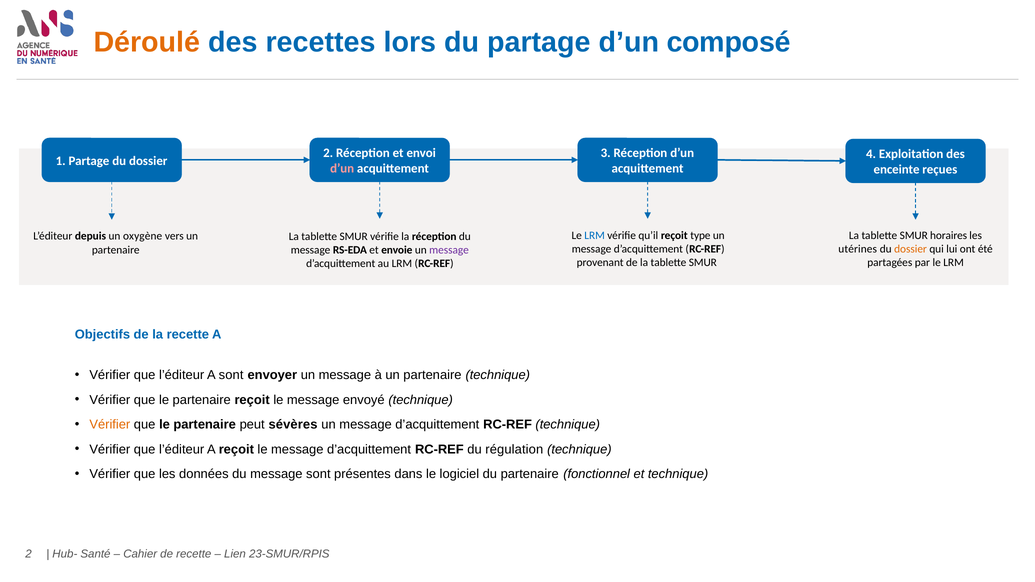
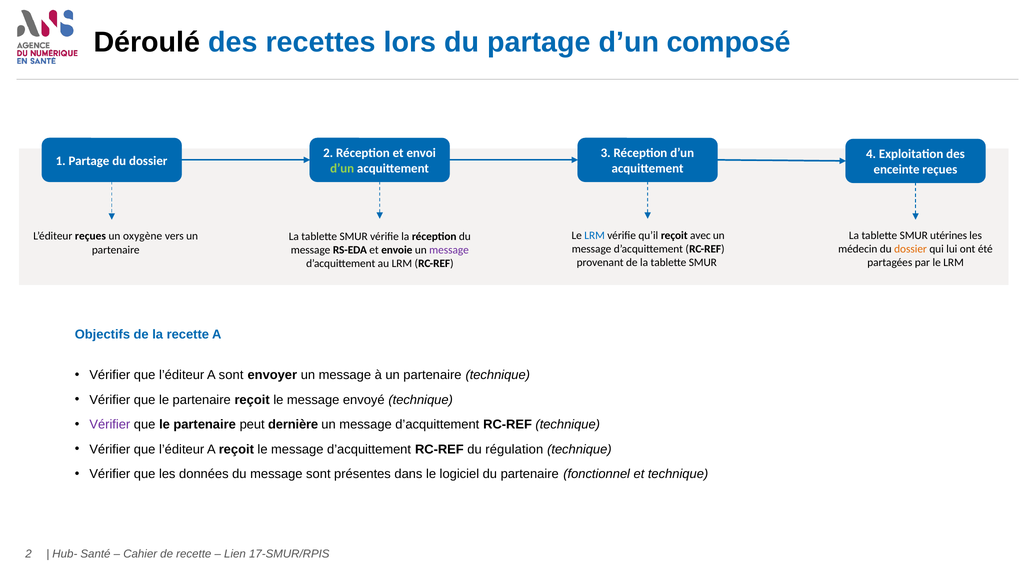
Déroulé colour: orange -> black (147, 42)
d’un colour: pink -> light green (342, 169)
type: type -> avec (700, 236)
horaires: horaires -> utérines (949, 236)
L’éditeur depuis: depuis -> reçues (90, 236)
utérines: utérines -> médecin (858, 249)
Vérifier colour: orange -> purple (110, 425)
sévères: sévères -> dernière (293, 425)
23-SMUR/RPIS: 23-SMUR/RPIS -> 17-SMUR/RPIS (289, 554)
